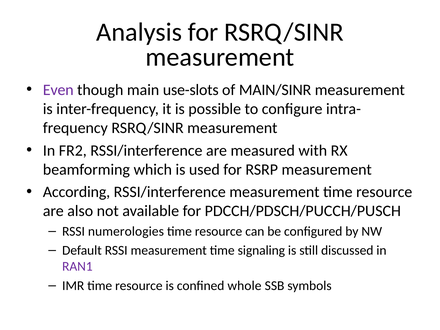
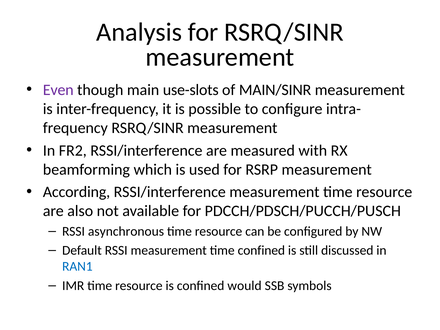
numerologies: numerologies -> asynchronous (126, 231)
time signaling: signaling -> confined (261, 250)
RAN1 colour: purple -> blue (77, 267)
whole: whole -> would (245, 286)
